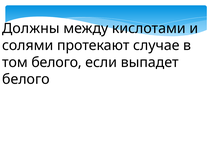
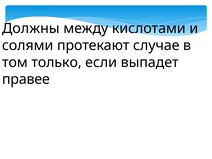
том белого: белого -> только (57, 62)
белого: белого -> правее (26, 79)
